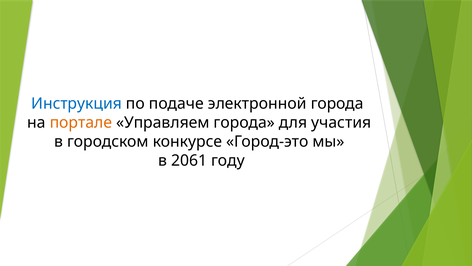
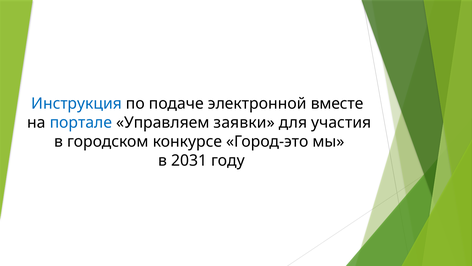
электронной города: города -> вместе (337, 104)
портале colour: orange -> blue (81, 122)
Управляем города: города -> заявки (244, 122)
2061: 2061 -> 2031 (189, 160)
